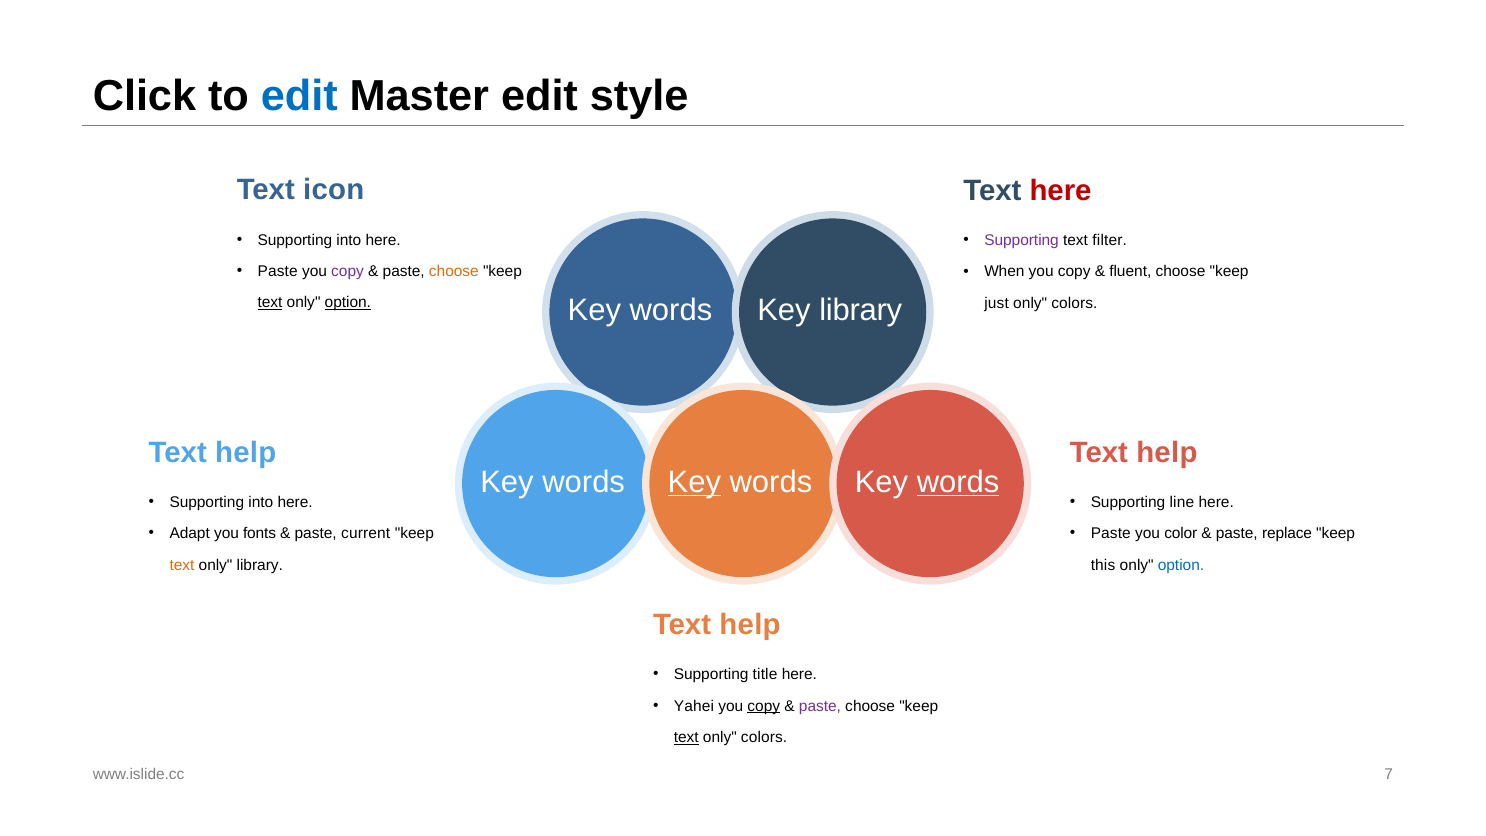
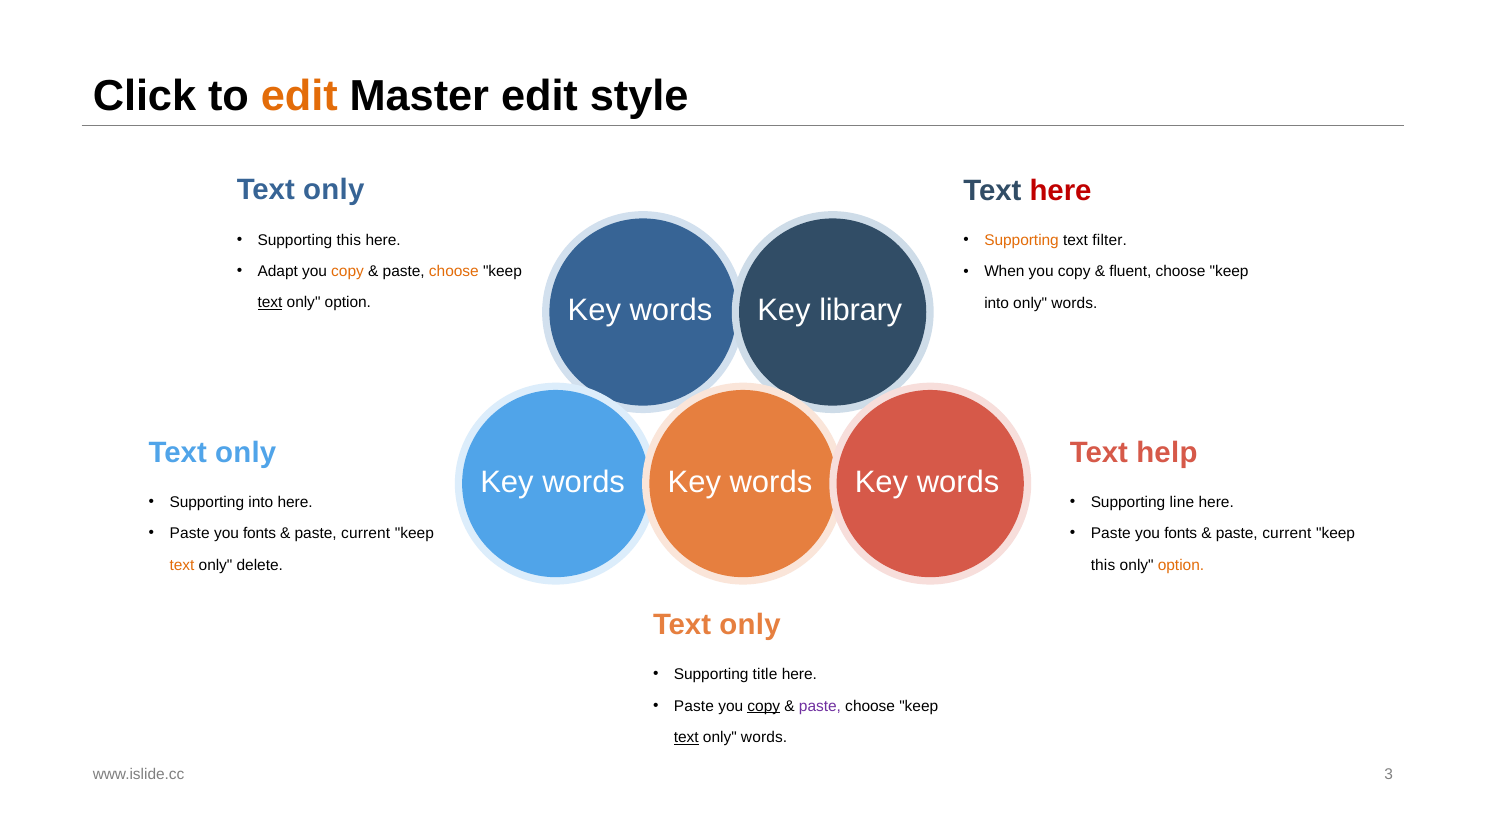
edit colour: blue -> orange (299, 96)
icon: icon -> only (334, 190)
into: into -> this (349, 240)
Supporting colour: purple -> orange (1022, 240)
Paste: Paste -> Adapt (278, 271)
copy colour: purple -> orange (348, 271)
option underline: present -> none (348, 303)
just: just -> into (997, 303)
colors: colors -> words (1074, 303)
help: help -> only (246, 453)
Key underline: present -> none (694, 482)
words underline: present -> none (958, 482)
Adapt: Adapt -> Paste (190, 534)
color: color -> fonts (1181, 534)
replace: replace -> current (1287, 534)
only library: library -> delete (260, 565)
option colour: blue -> orange (1181, 565)
help: help -> only (750, 625)
Yahei: Yahei -> Paste (694, 706)
colors: colors -> words (764, 737)
7: 7 -> 3 (1389, 774)
